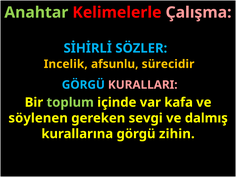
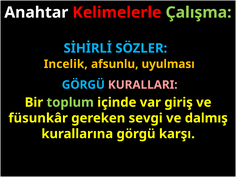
Anahtar colour: light green -> white (36, 12)
Çalışma colour: pink -> light green (199, 12)
sürecidir: sürecidir -> uyulması (168, 64)
kafa: kafa -> giriş (179, 102)
söylenen: söylenen -> füsunkâr (38, 118)
zihin: zihin -> karşı (177, 134)
